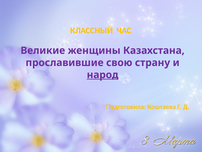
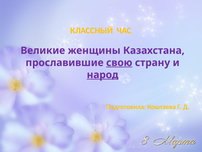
свою underline: none -> present (119, 62)
